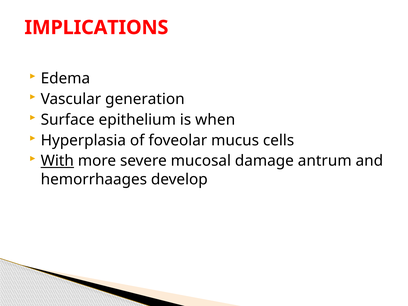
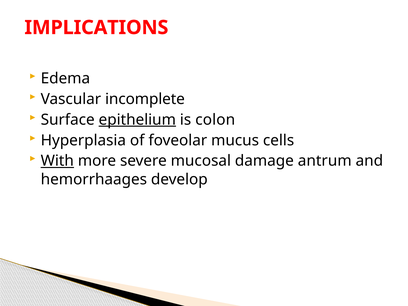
generation: generation -> incomplete (145, 99)
epithelium underline: none -> present (137, 120)
when: when -> colon (215, 120)
